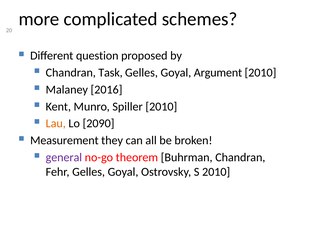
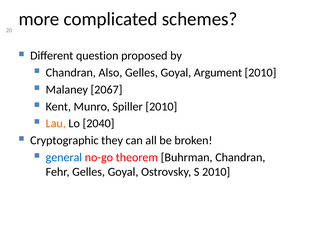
Task: Task -> Also (110, 73)
2016: 2016 -> 2067 (107, 89)
2090: 2090 -> 2040 (99, 123)
Measurement: Measurement -> Cryptographic (64, 140)
general colour: purple -> blue (64, 157)
